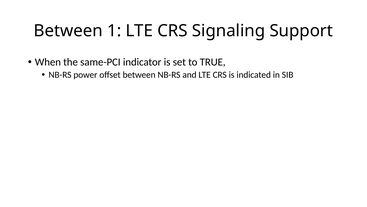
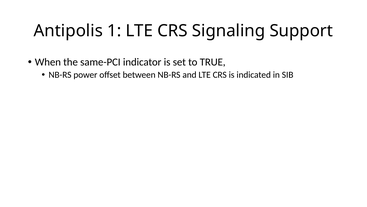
Between: Between -> Antipolis (68, 31)
